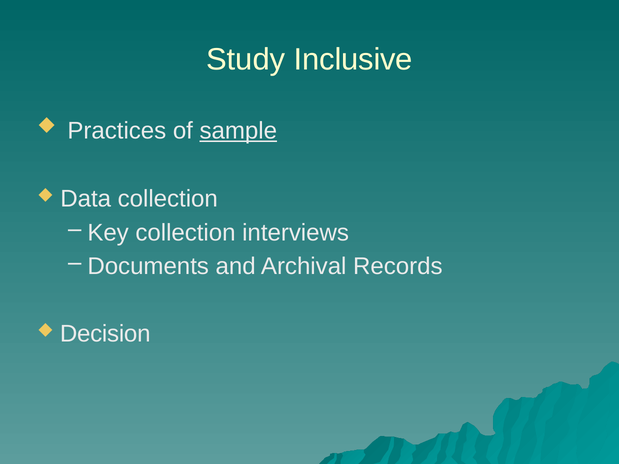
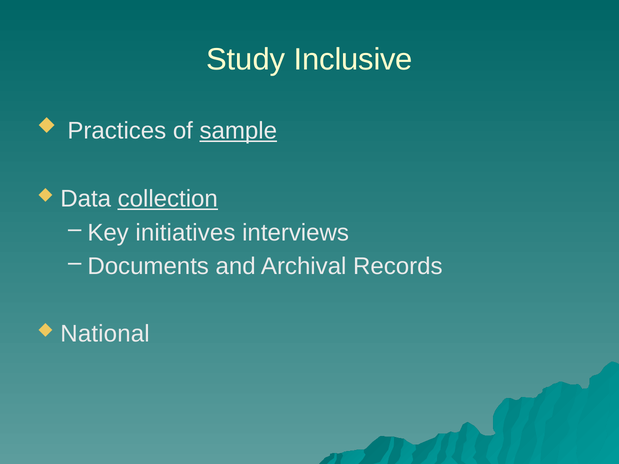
collection underline: none -> present (168, 199)
Key collection: collection -> initiatives (185, 233)
Decision: Decision -> National (105, 334)
